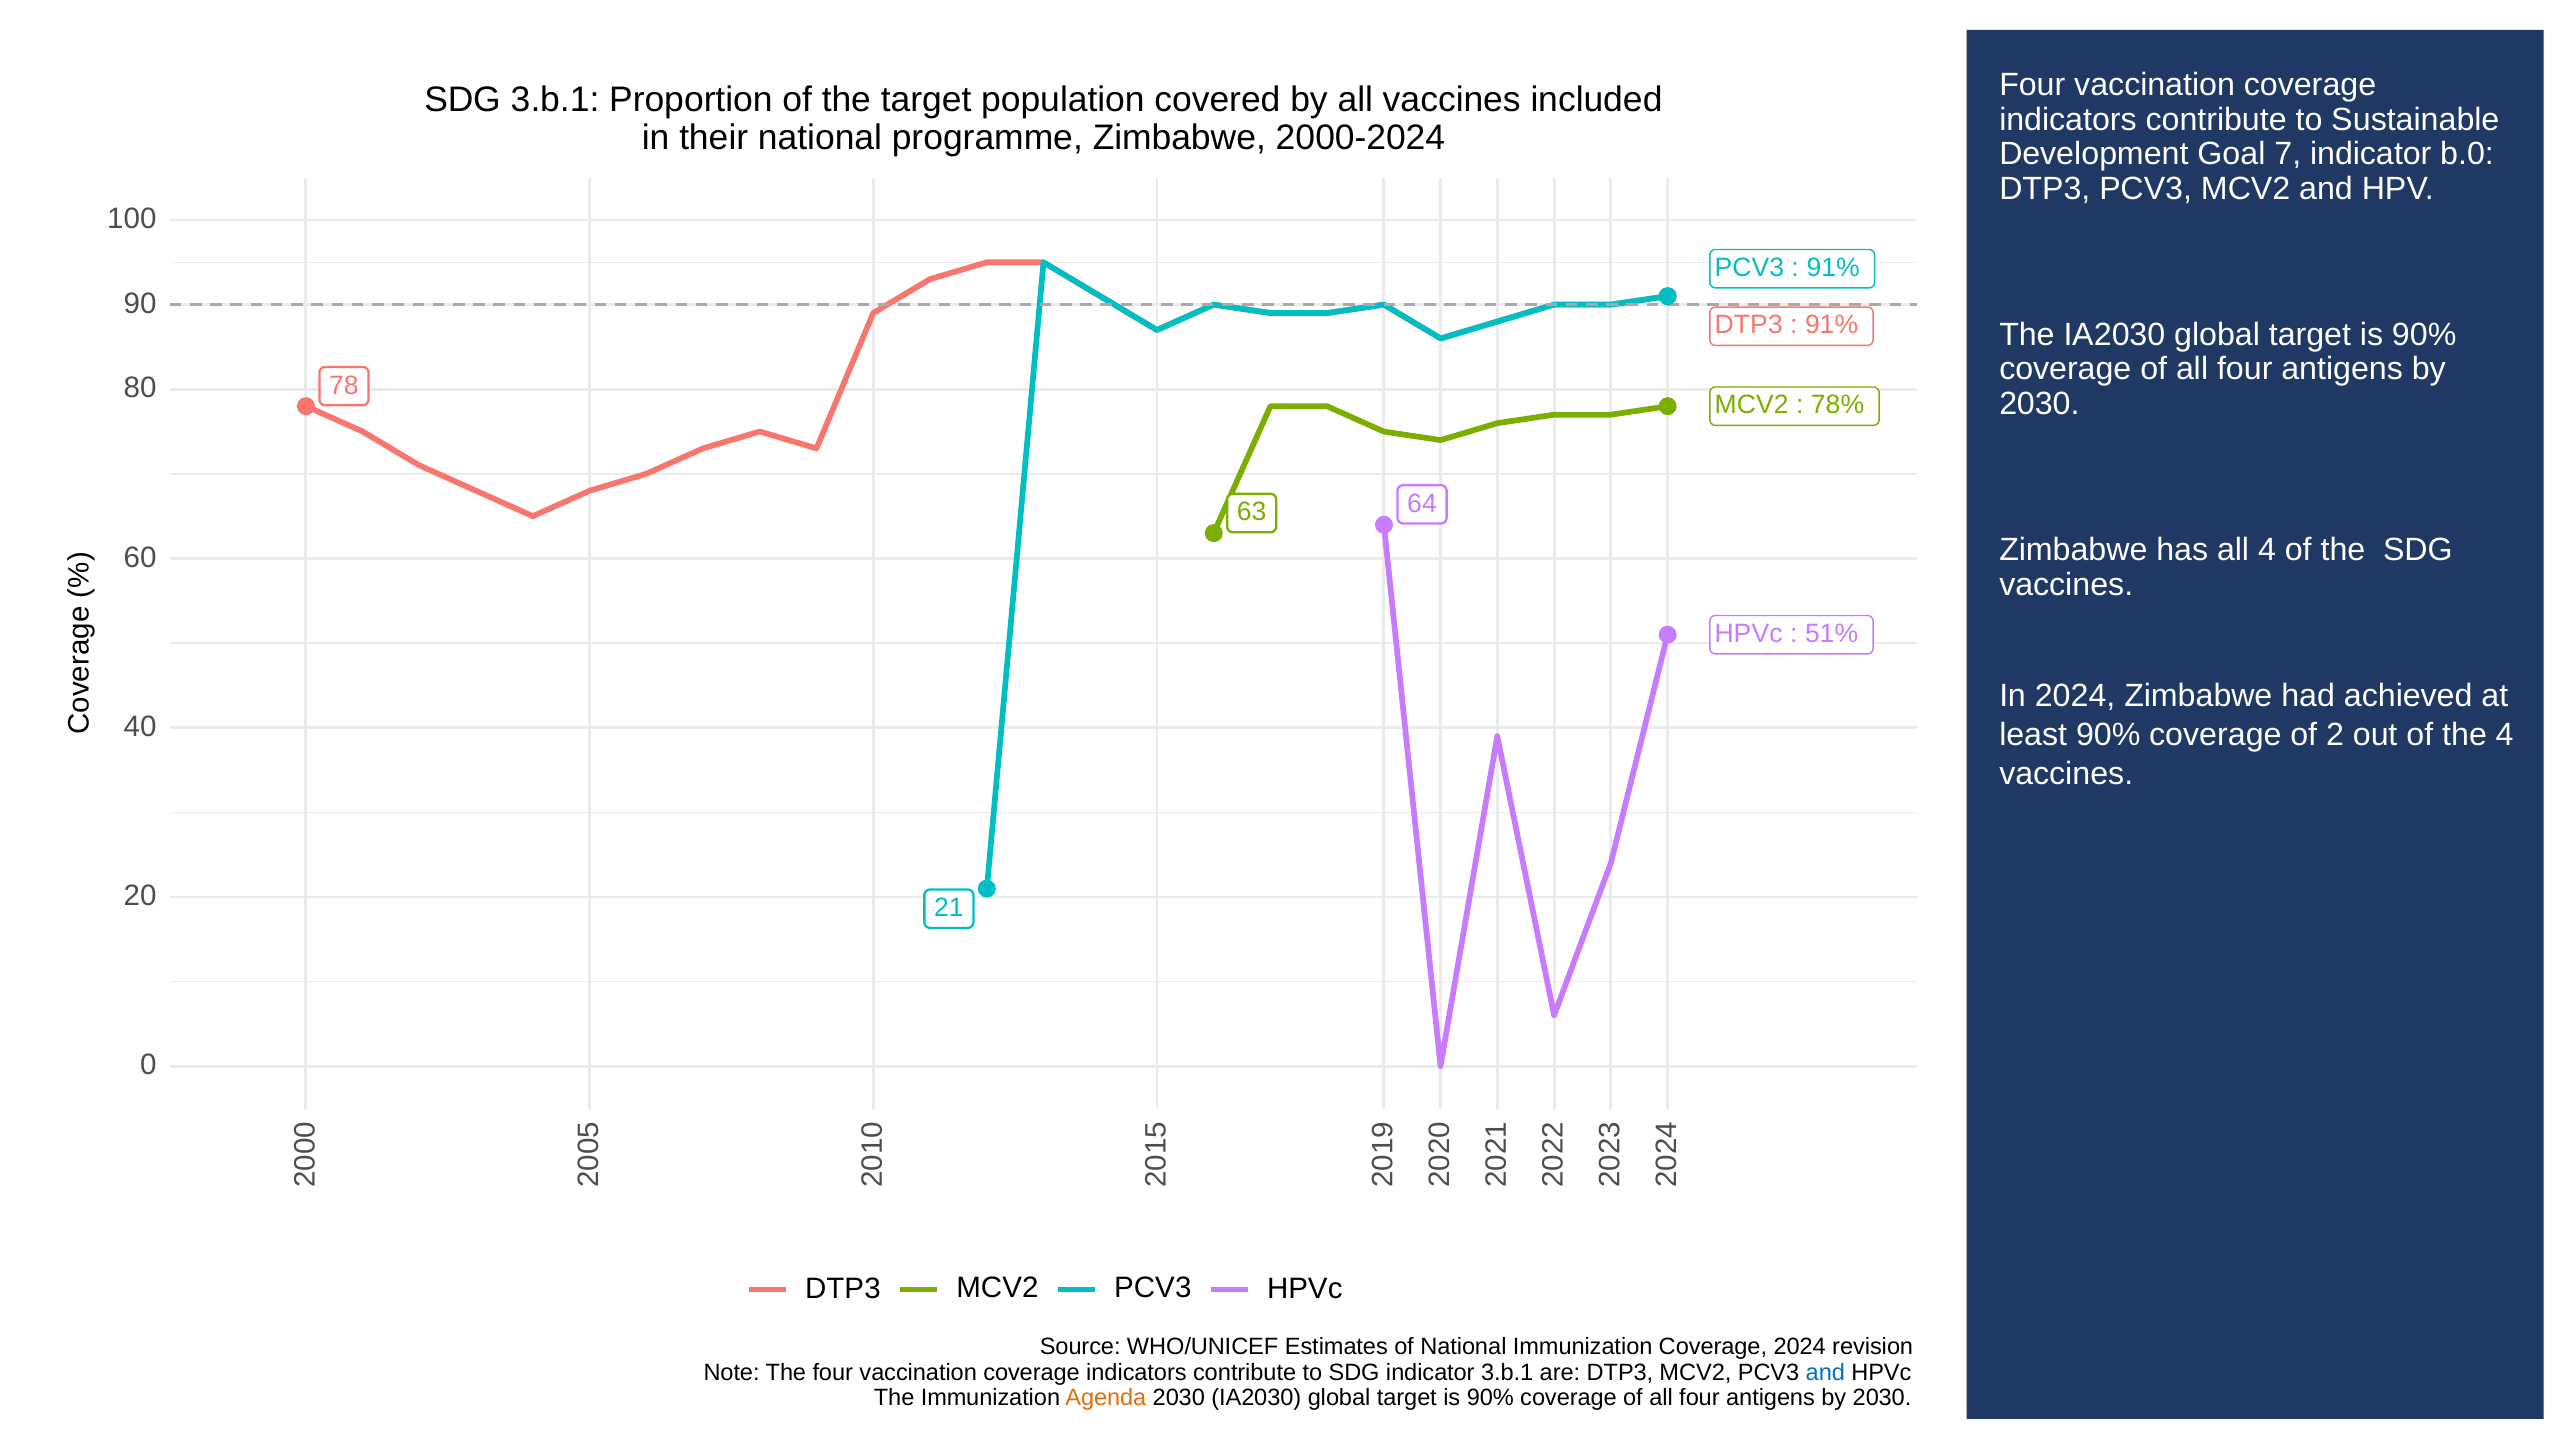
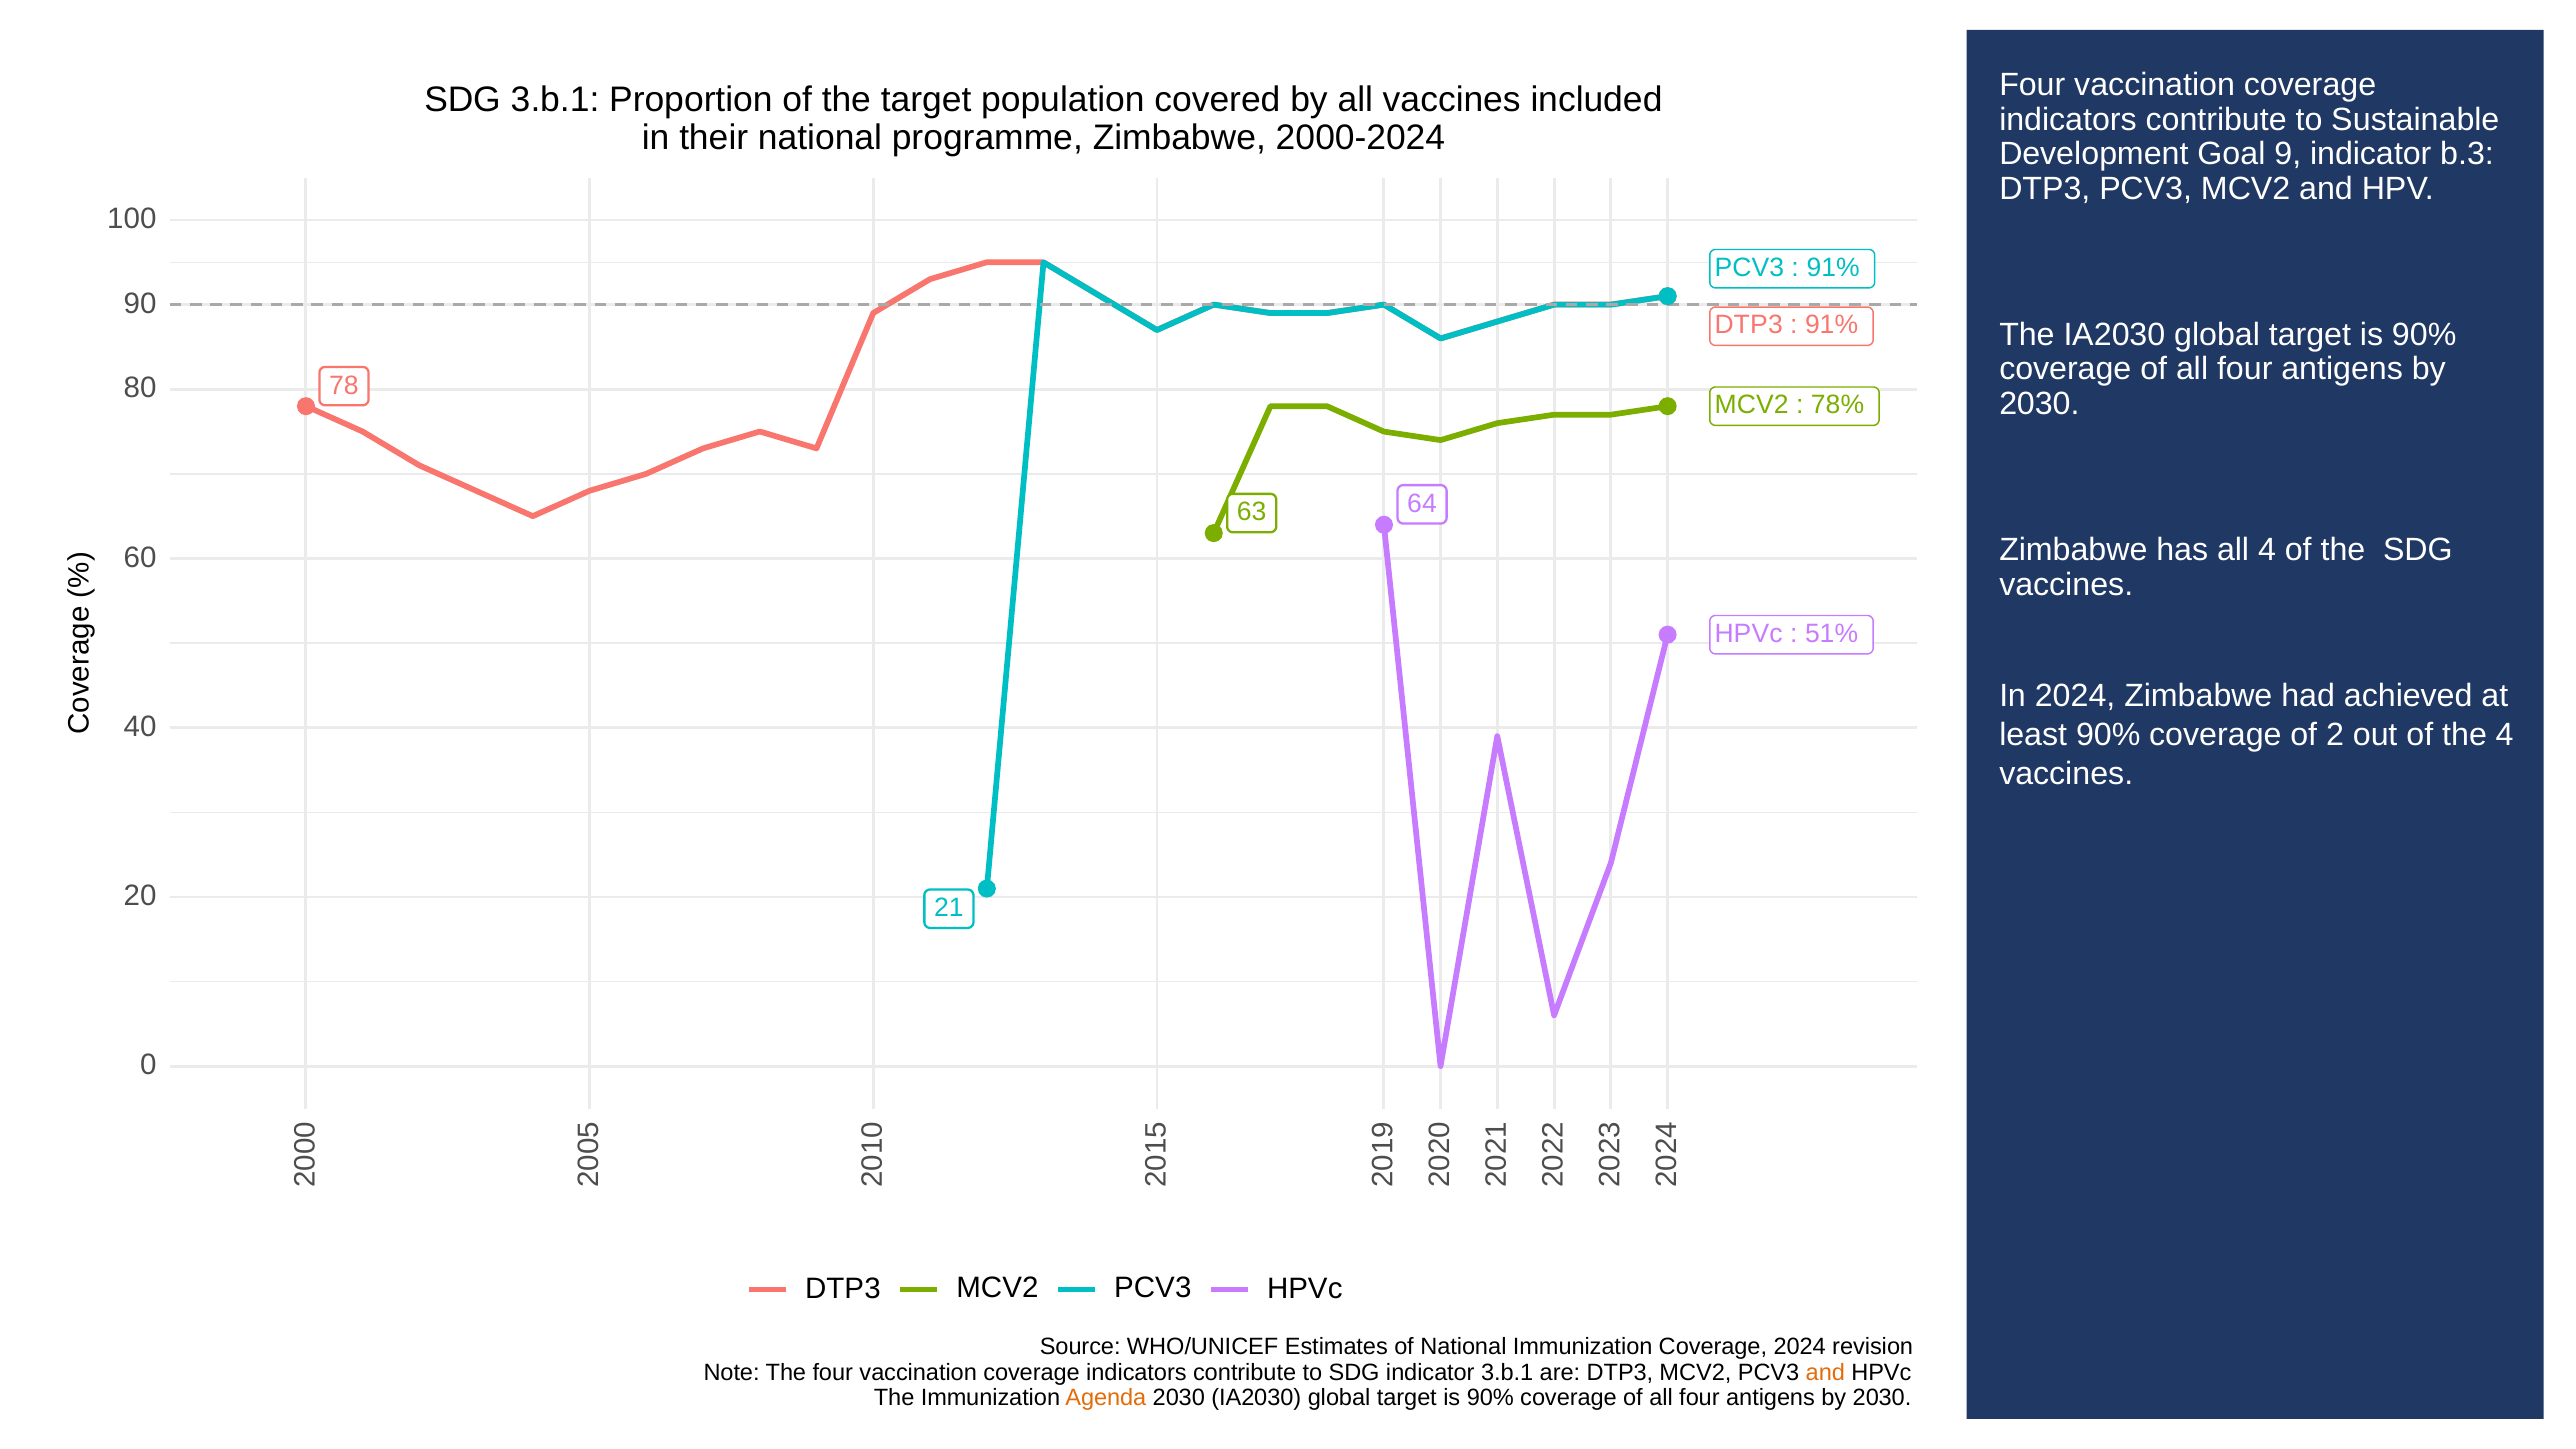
Goal 7: 7 -> 9 (2288, 154)
b.0: b.0 -> b.3 (2467, 154)
and colour: blue -> orange (1825, 1373)
